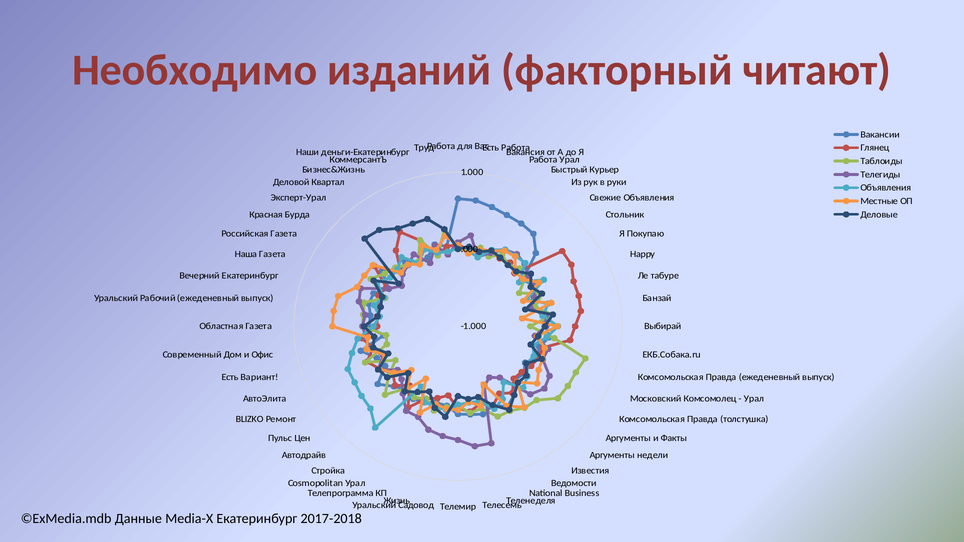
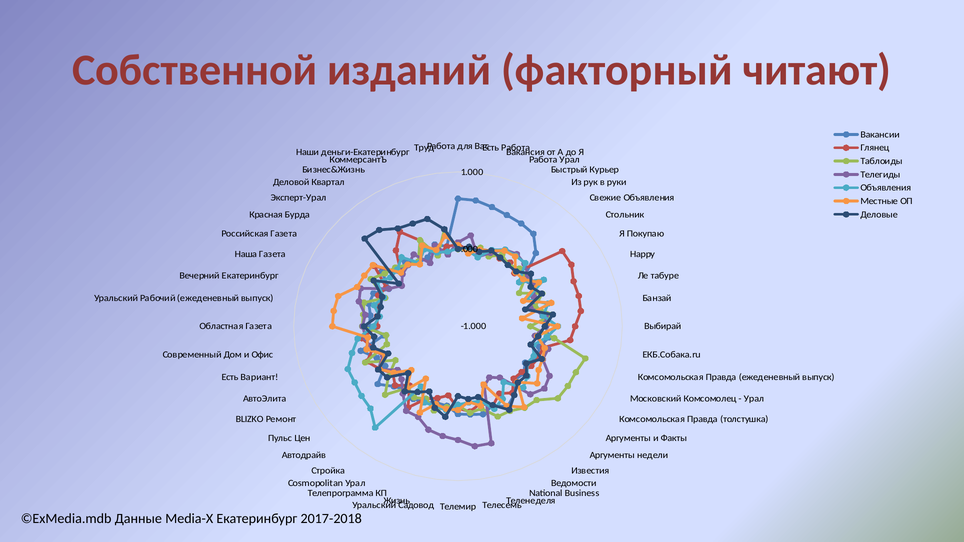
Необходимо: Необходимо -> Собственной (195, 70)
